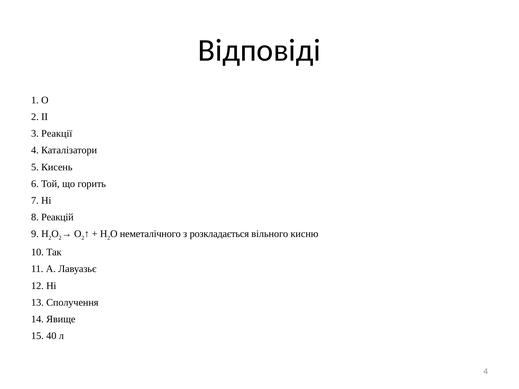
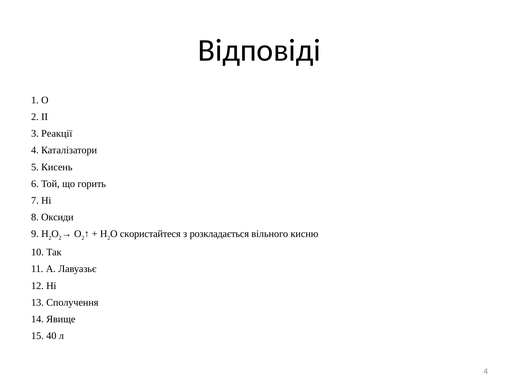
Реакцій: Реакцій -> Оксиди (57, 217)
неметалічного: неметалічного -> скористайтеся (150, 234)
